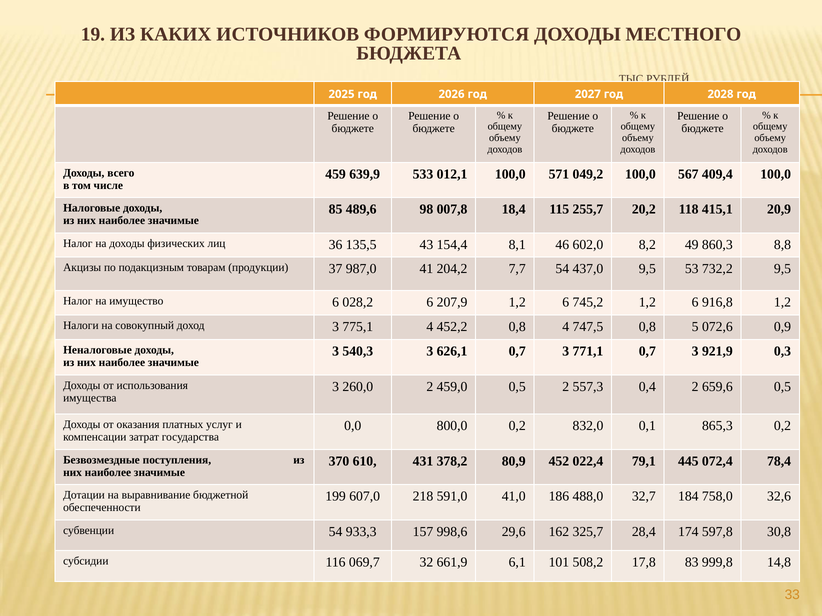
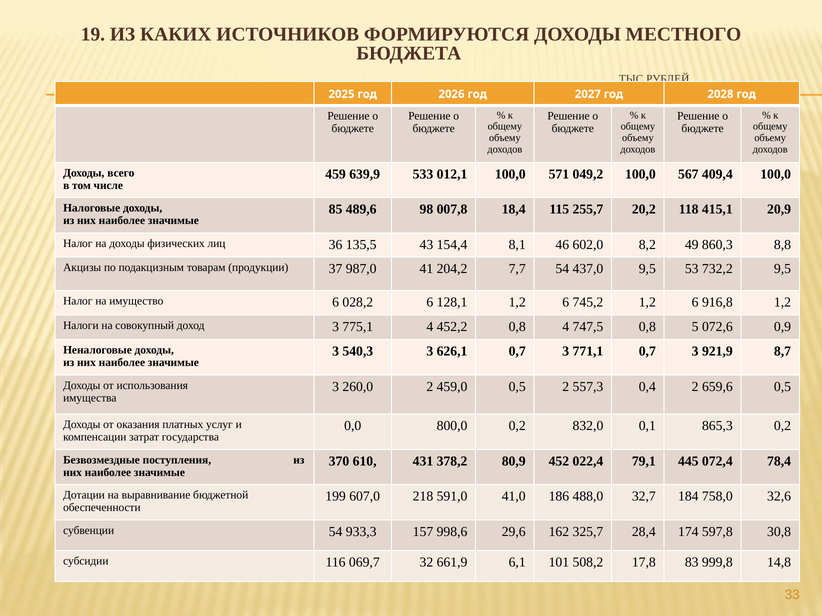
207,9: 207,9 -> 128,1 (452, 302)
0,3: 0,3 -> 8,7 (783, 352)
